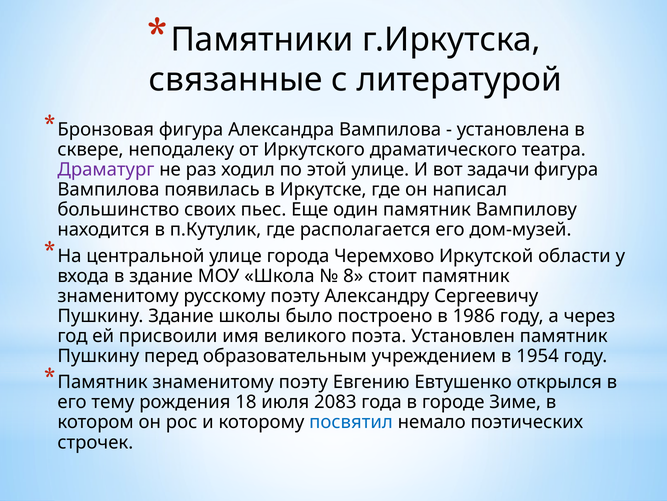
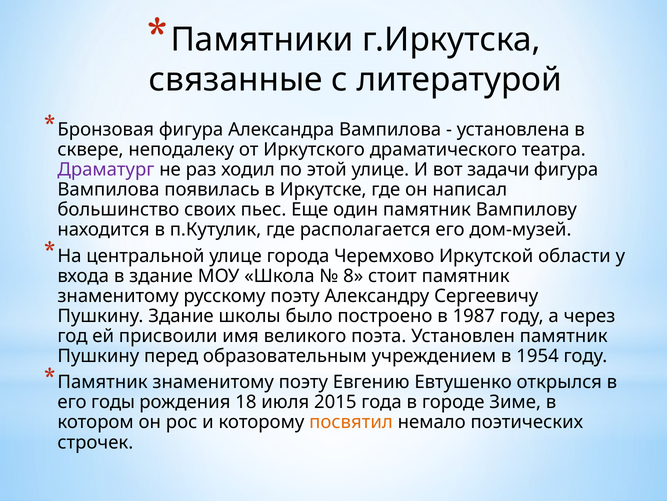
1986: 1986 -> 1987 (474, 316)
тему: тему -> годы (113, 402)
2083: 2083 -> 2015 (335, 402)
посвятил colour: blue -> orange (351, 422)
